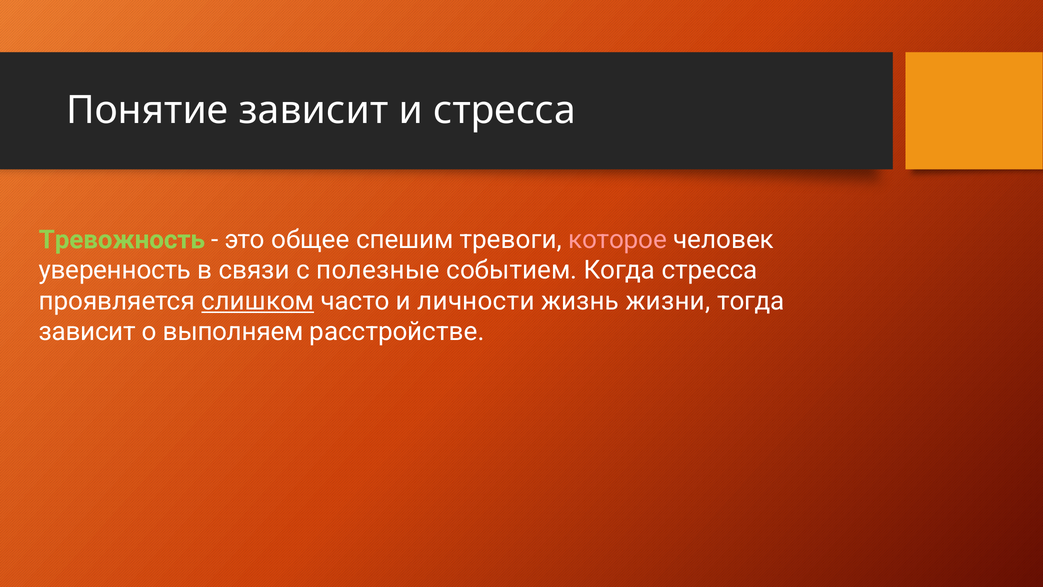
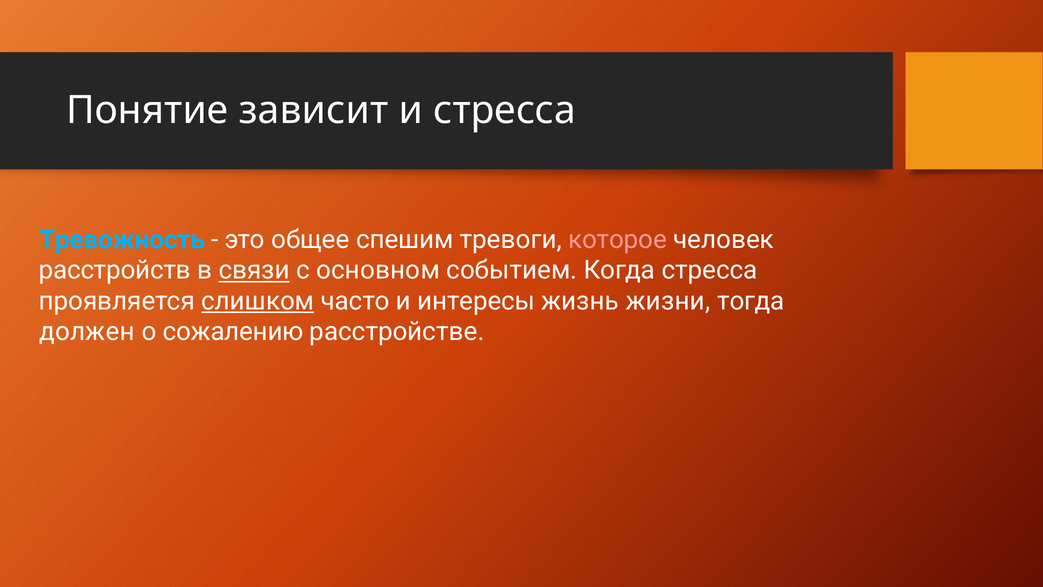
Тревожность colour: light green -> light blue (122, 240)
уверенность: уверенность -> расстройств (115, 270)
связи underline: none -> present (254, 270)
полезные: полезные -> основном (378, 270)
личности: личности -> интересы (476, 301)
зависит: зависит -> должен (87, 332)
выполняем: выполняем -> сожалению (233, 332)
